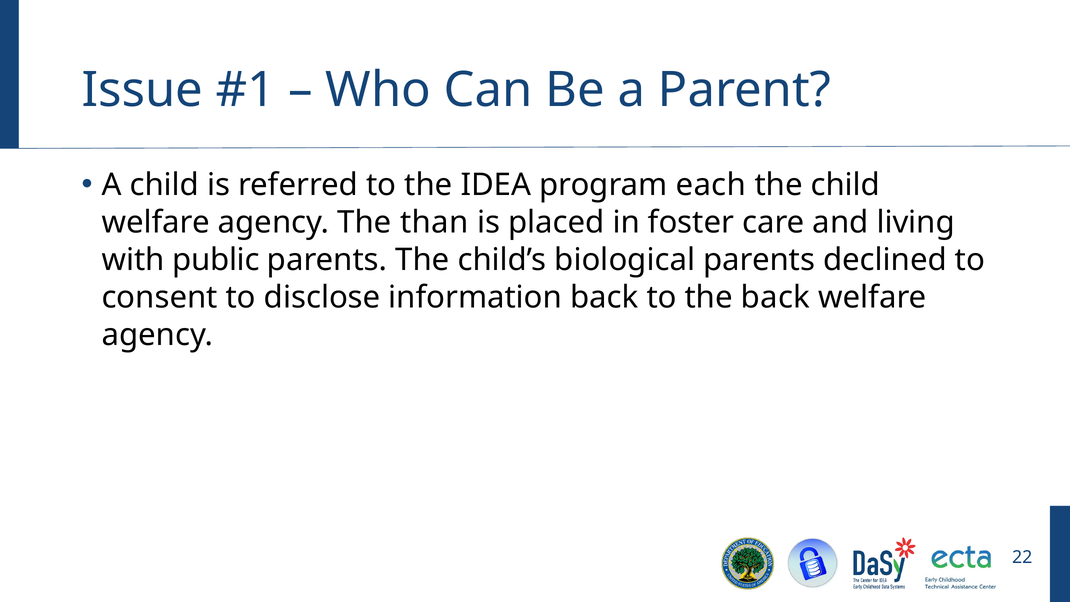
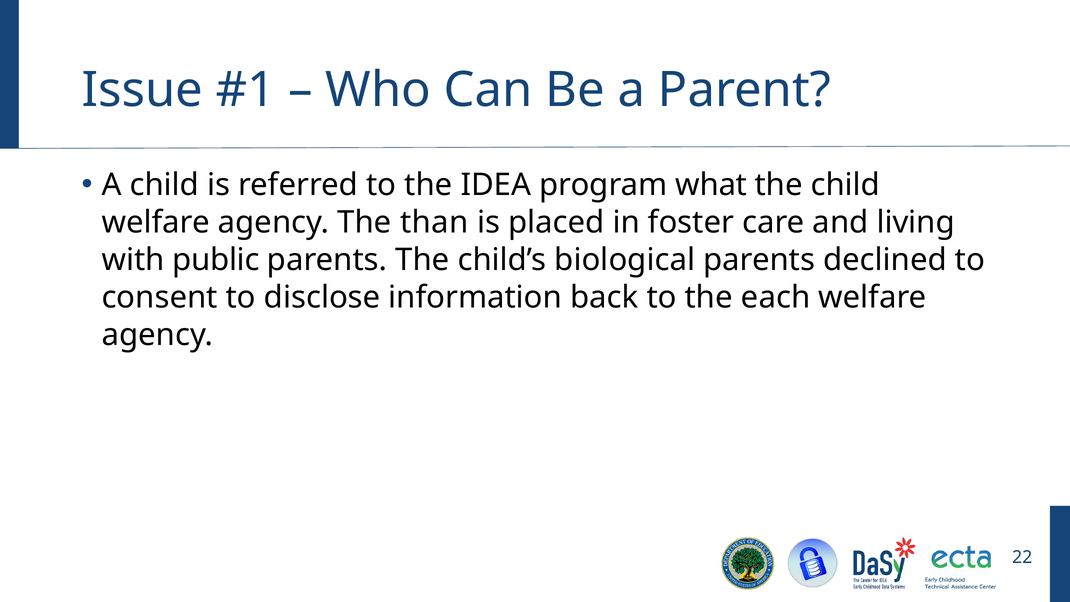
each: each -> what (711, 185)
the back: back -> each (776, 298)
